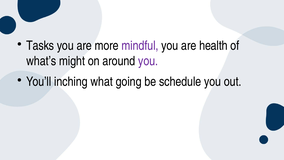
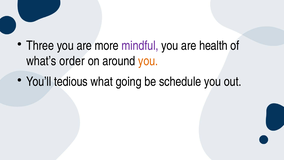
Tasks: Tasks -> Three (40, 46)
might: might -> order (72, 61)
you colour: purple -> orange (148, 61)
inching: inching -> tedious (71, 82)
